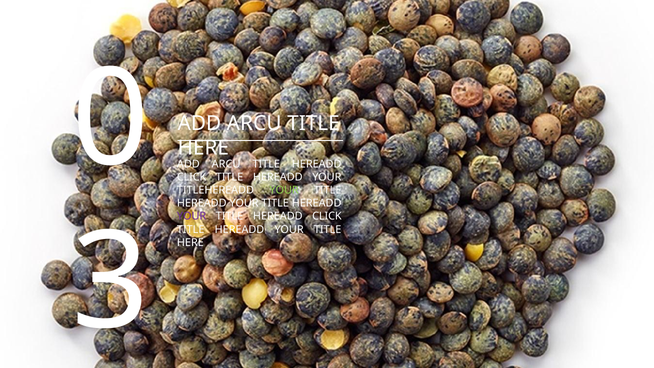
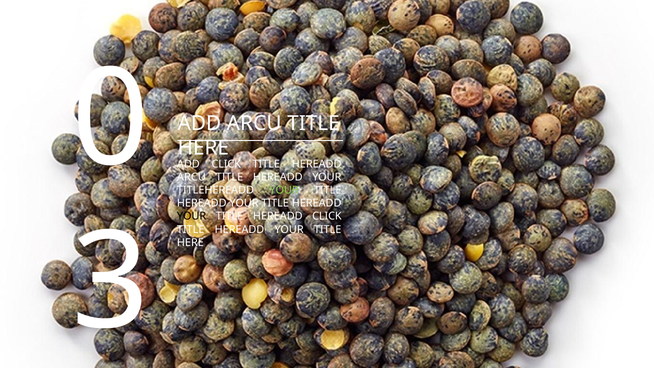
ARCU: ARCU -> CLICK (226, 164)
CLICK: CLICK -> ARCU (191, 177)
YOUR colour: purple -> black (192, 216)
